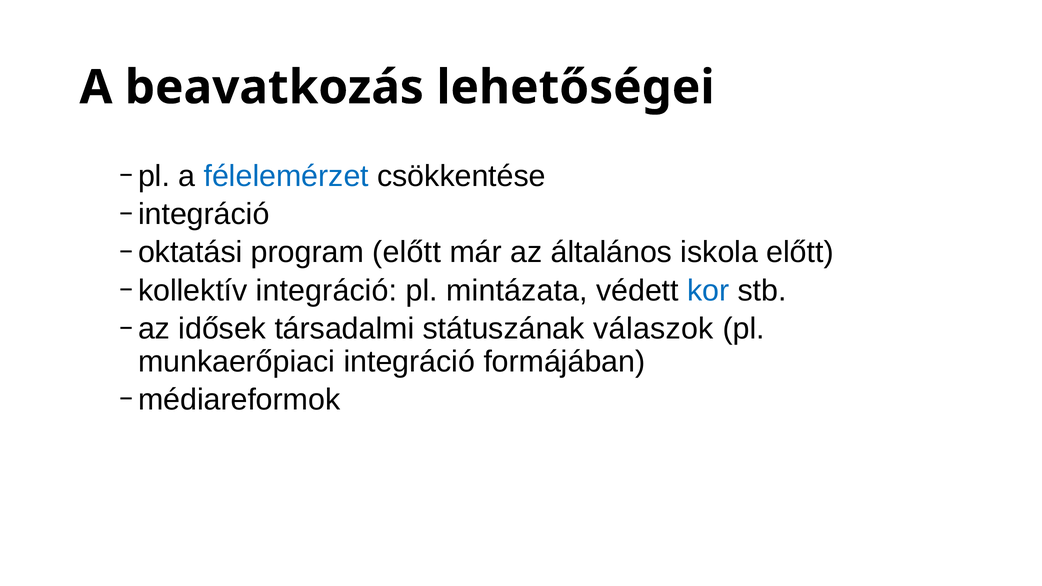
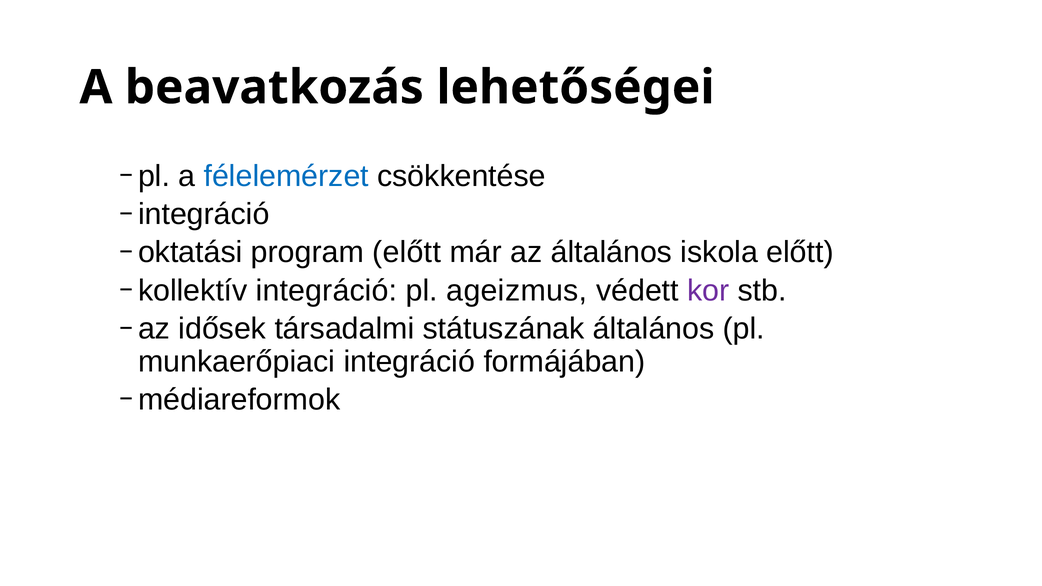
mintázata: mintázata -> ageizmus (517, 291)
kor colour: blue -> purple (708, 291)
státuszának válaszok: válaszok -> általános (654, 329)
